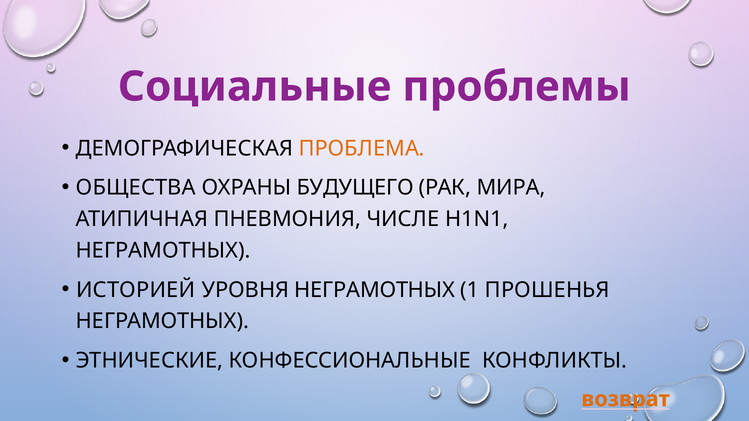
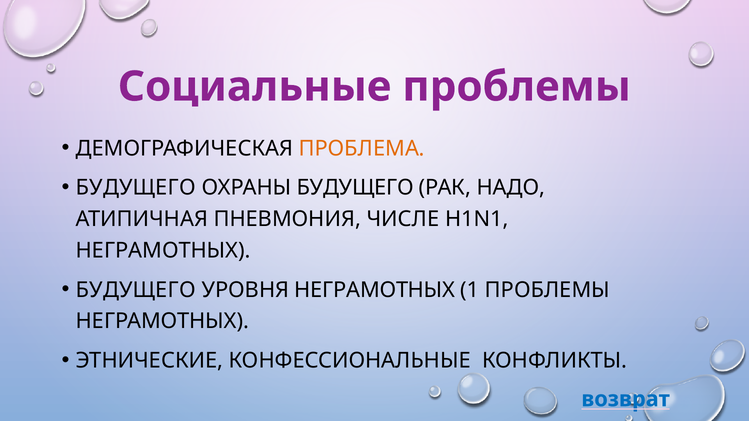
ОБЩЕСТВА: ОБЩЕСТВА -> БУДУЩЕГО (136, 188)
МИРА: МИРА -> НАДО (511, 188)
ИСТОРИЕЙ: ИСТОРИЕЙ -> БУДУЩЕГО (136, 290)
1 ПРОШЕНЬЯ: ПРОШЕНЬЯ -> ПРОБЛЕМЫ (547, 290)
возврат colour: orange -> blue (626, 399)
